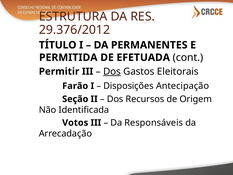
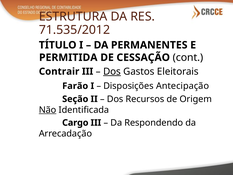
29.376/2012: 29.376/2012 -> 71.535/2012 (74, 30)
EFETUADA: EFETUADA -> CESSAÇÃO (143, 57)
Permitir: Permitir -> Contrair (59, 71)
Não underline: none -> present (48, 110)
Votos: Votos -> Cargo (75, 123)
Responsáveis: Responsáveis -> Respondendo (154, 123)
